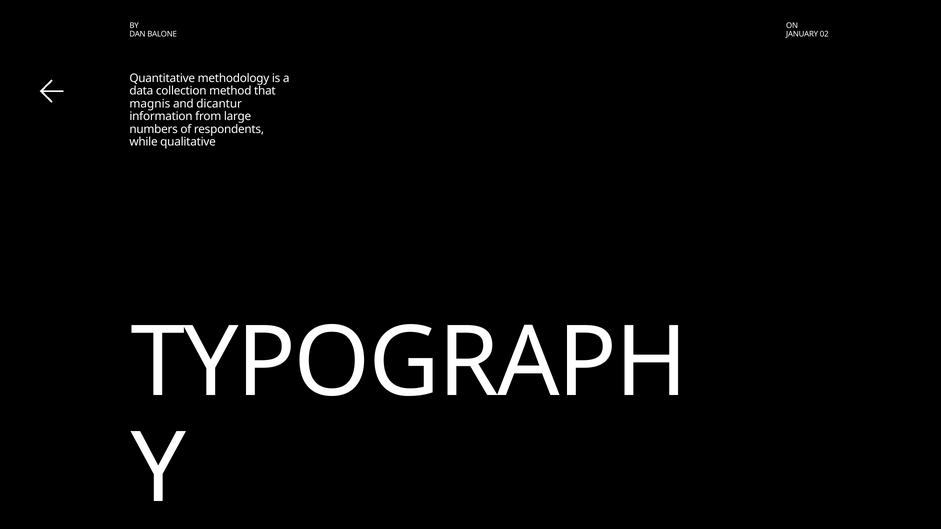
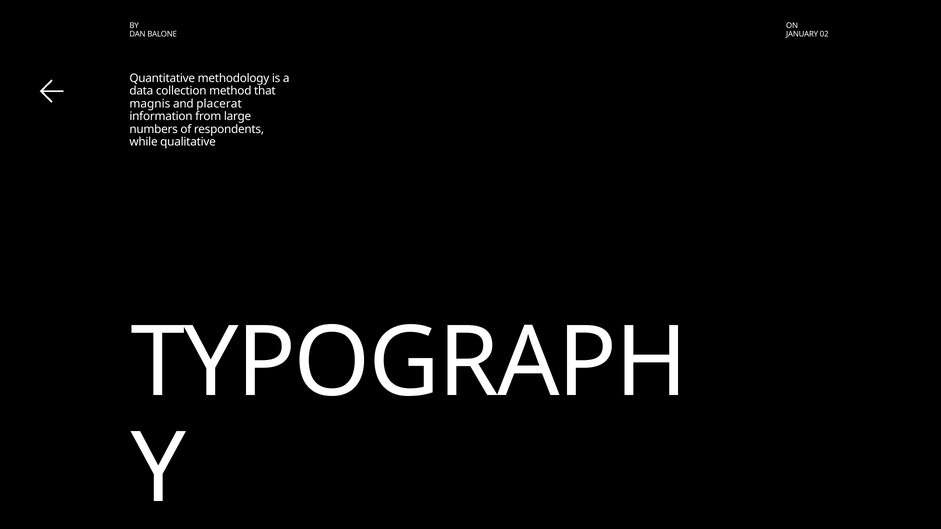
dicantur: dicantur -> placerat (219, 104)
